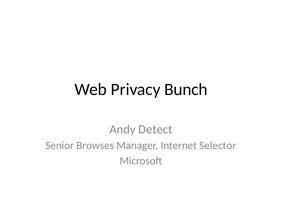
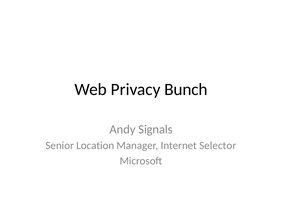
Detect: Detect -> Signals (156, 130)
Browses: Browses -> Location (95, 146)
